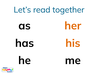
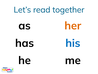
his colour: orange -> blue (73, 43)
